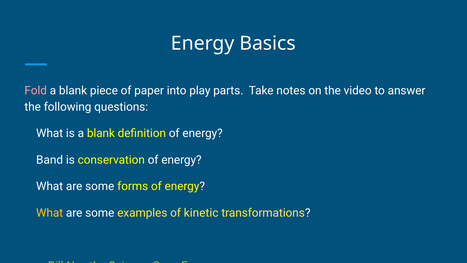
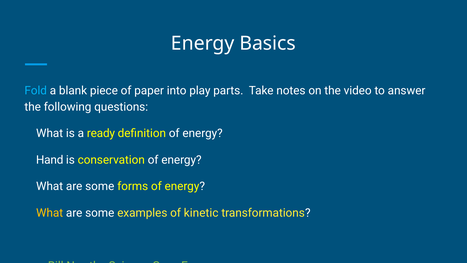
Fold colour: pink -> light blue (36, 91)
is a blank: blank -> ready (101, 133)
Band: Band -> Hand (50, 160)
